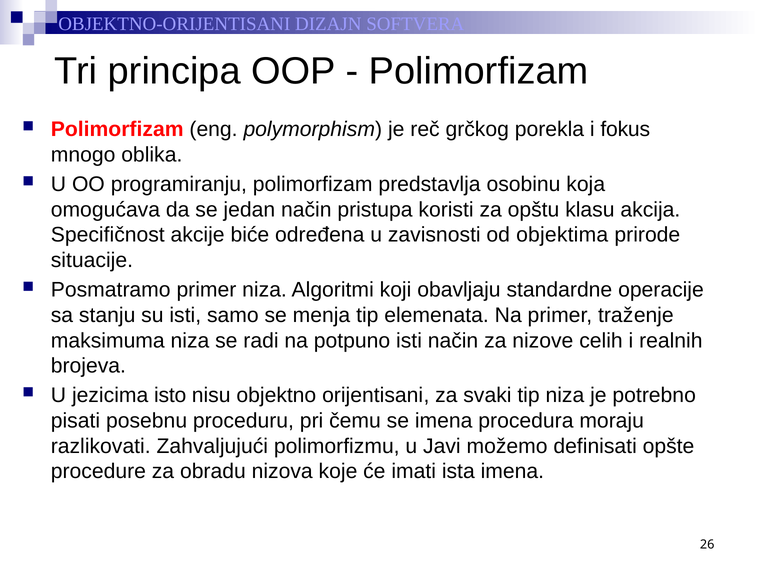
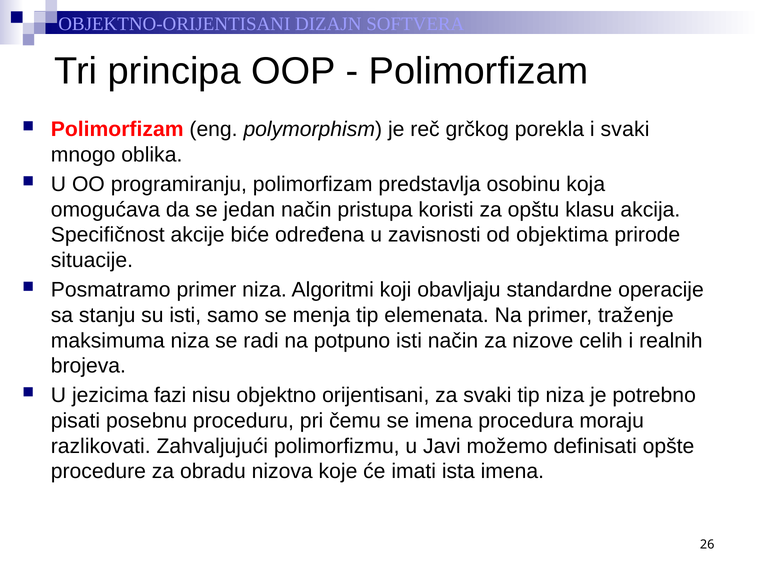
i fokus: fokus -> svaki (625, 129)
isto: isto -> fazi (170, 395)
